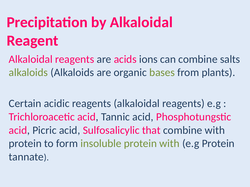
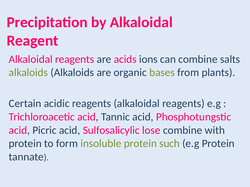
that: that -> lose (151, 130)
protein with: with -> such (170, 144)
